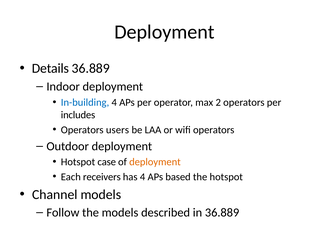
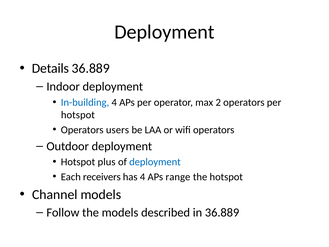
includes: includes -> hotspot (78, 115)
case: case -> plus (107, 162)
deployment colour: orange -> blue (155, 162)
based: based -> range (178, 177)
